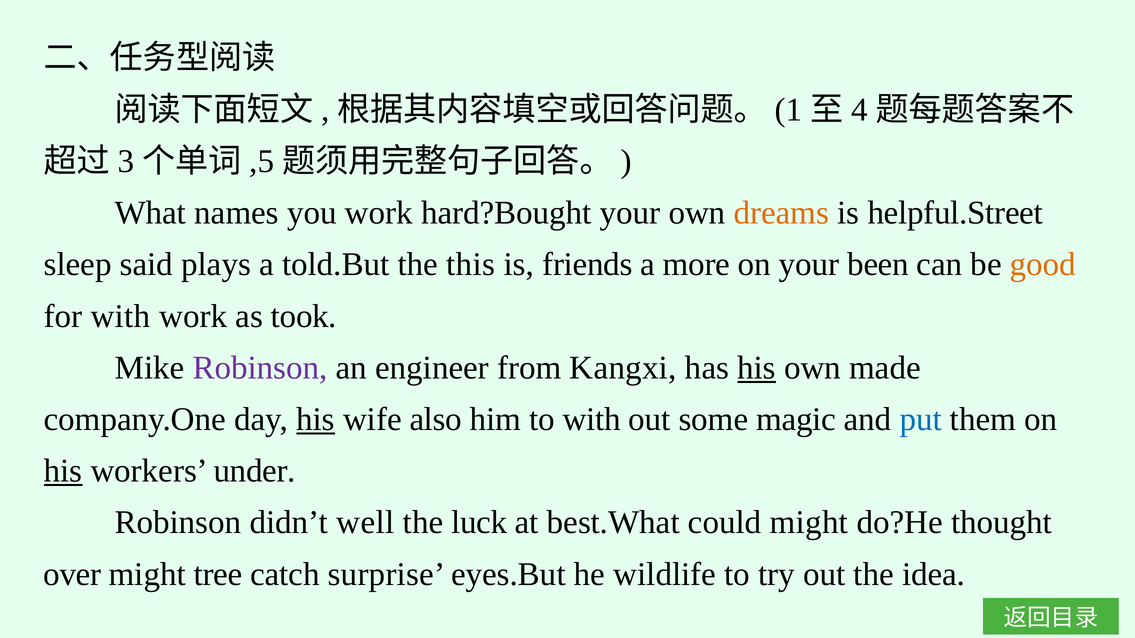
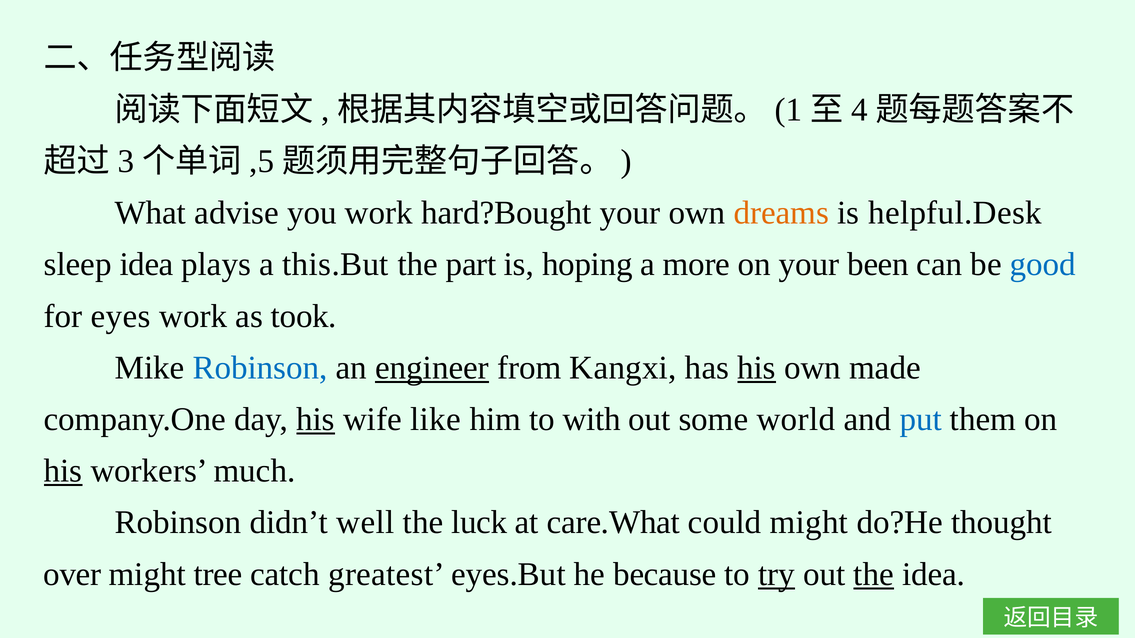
names: names -> advise (237, 213)
helpful.Street: helpful.Street -> helpful.Desk (955, 213)
sleep said: said -> idea (147, 265)
told.But: told.But -> this.But (336, 265)
this: this -> part (471, 265)
friends: friends -> hoping (587, 265)
good colour: orange -> blue (1043, 265)
for with: with -> eyes (121, 316)
Robinson colour: purple -> blue (260, 368)
engineer underline: none -> present (432, 368)
also: also -> like (435, 420)
magic: magic -> world (796, 420)
under: under -> much (255, 471)
best.What: best.What -> care.What (613, 523)
surprise: surprise -> greatest (386, 575)
wildlife: wildlife -> because (665, 575)
try underline: none -> present (776, 575)
the underline: none -> present (874, 575)
